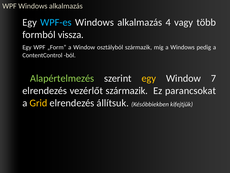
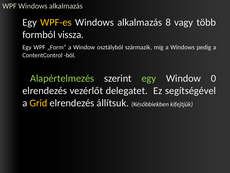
WPF-es colour: light blue -> yellow (56, 22)
4: 4 -> 8 (168, 22)
egy colour: yellow -> light green (149, 78)
7: 7 -> 0 (213, 78)
vezérlőt származik: származik -> delegatet (127, 90)
parancsokat: parancsokat -> segítségével (191, 90)
